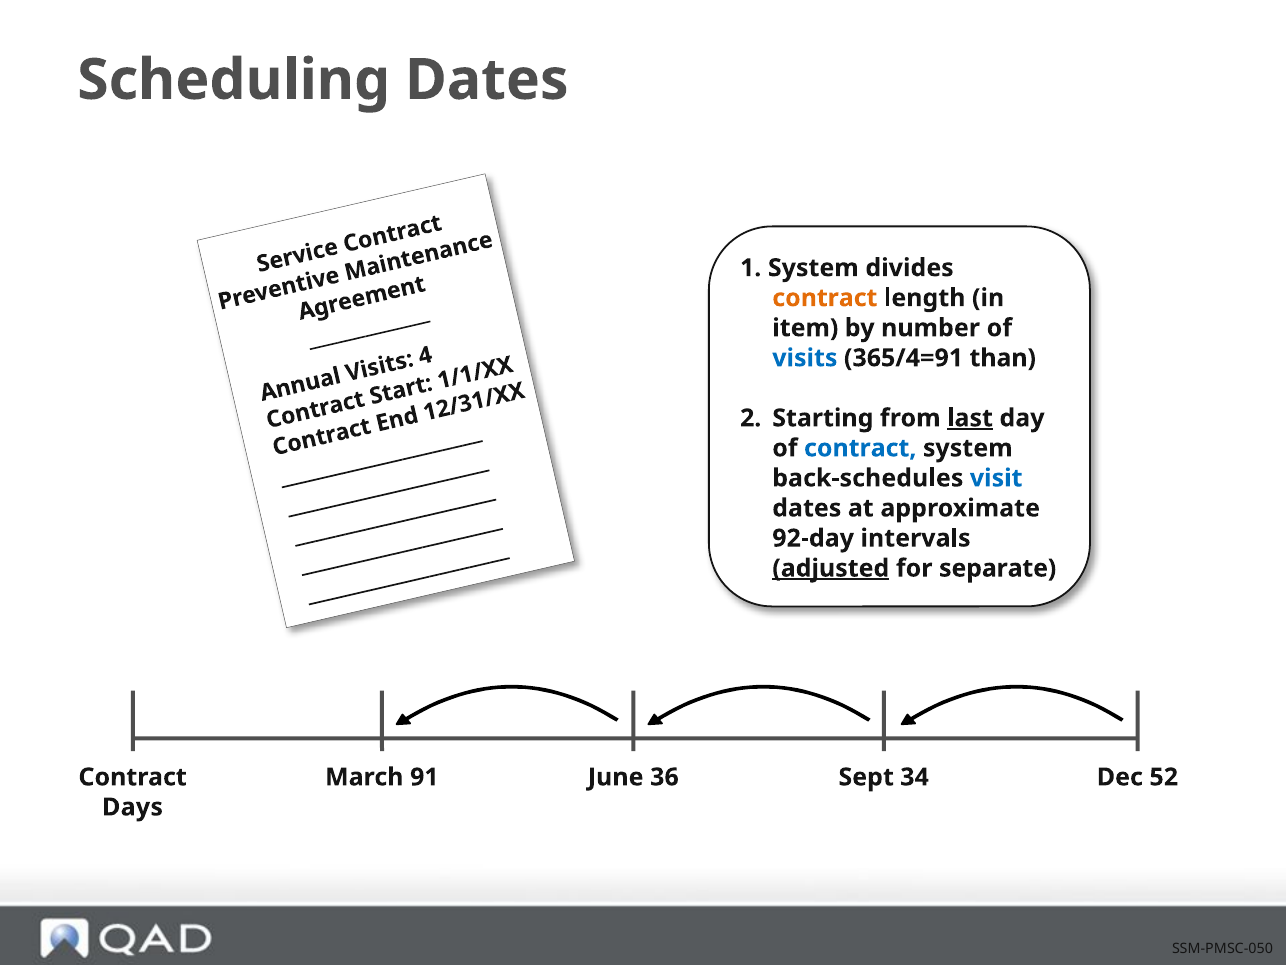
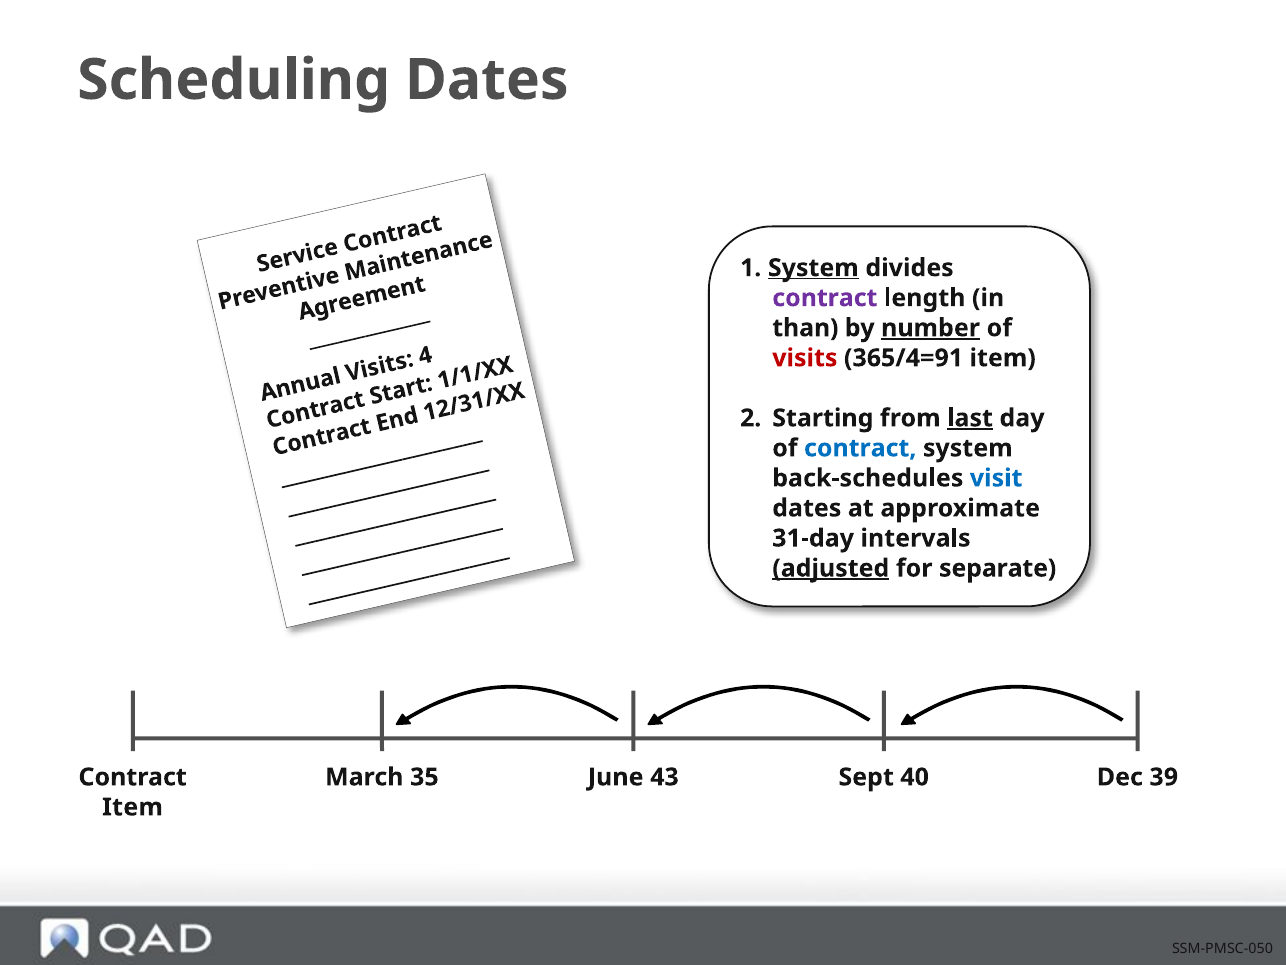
System underline: none -> present (813, 268)
contract colour: orange -> purple (825, 298)
item: item -> than (805, 328)
number underline: none -> present (931, 328)
visits colour: blue -> red (805, 358)
365/4=91 than: than -> item (1003, 358)
92-day: 92-day -> 31-day (813, 538)
91: 91 -> 35 (424, 777)
36: 36 -> 43 (664, 777)
34: 34 -> 40 (915, 777)
52: 52 -> 39 (1164, 777)
Days: Days -> Item (132, 807)
